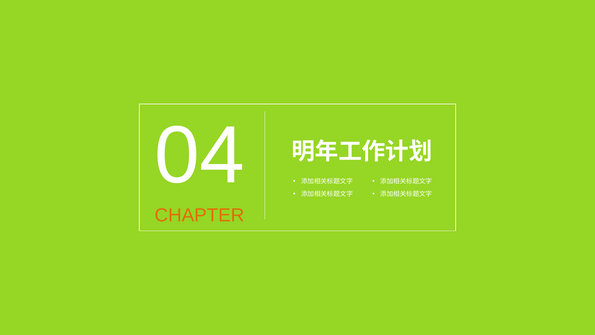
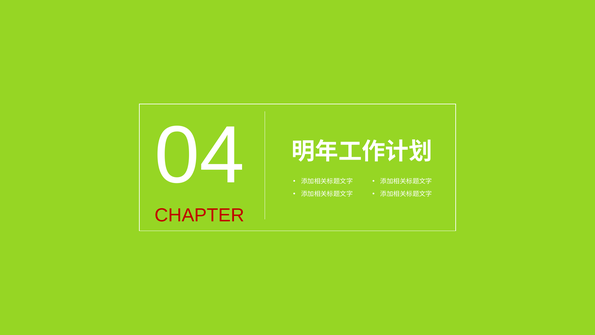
CHAPTER colour: orange -> red (199, 215)
